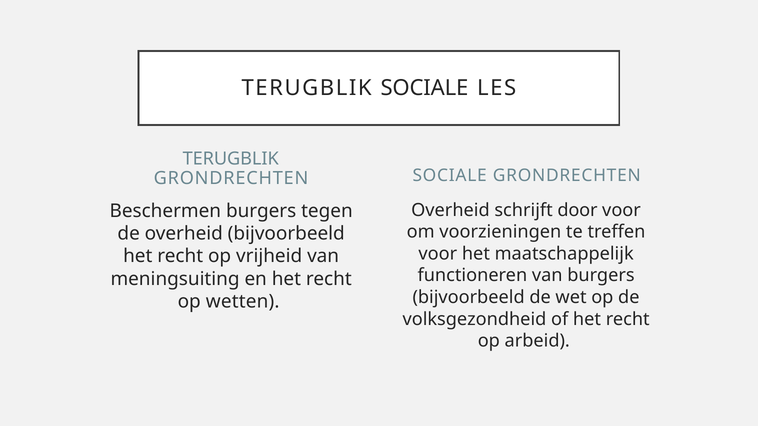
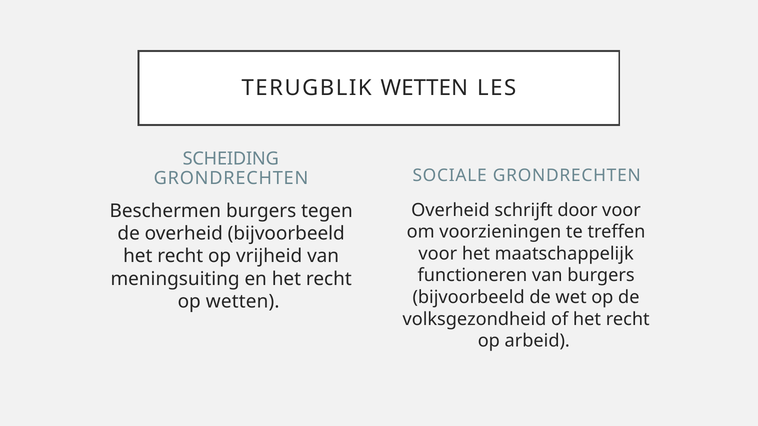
TERUGBLIK SOCIALE: SOCIALE -> WETTEN (424, 88)
TERUGBLIK: TERUGBLIK -> SCHEIDING (231, 159)
